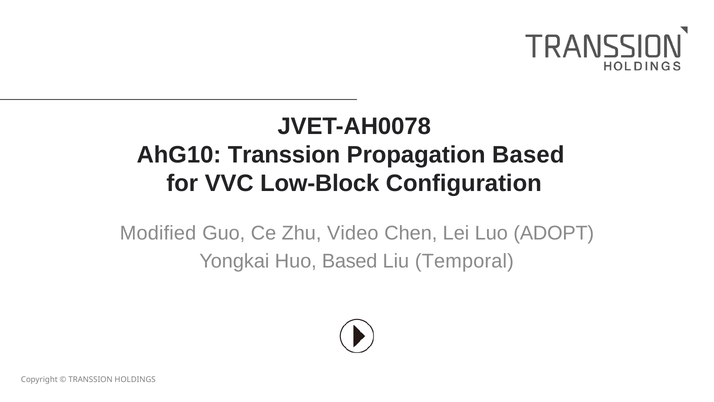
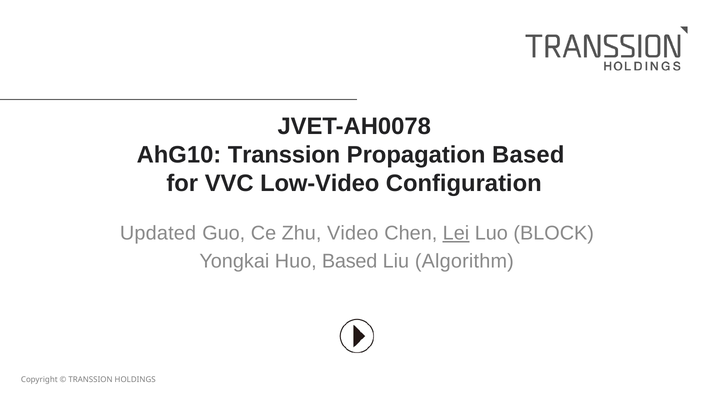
Low-Block: Low-Block -> Low-Video (320, 183)
Modified: Modified -> Updated (158, 233)
Lei underline: none -> present (456, 233)
ADOPT: ADOPT -> BLOCK (554, 233)
Temporal: Temporal -> Algorithm (464, 261)
